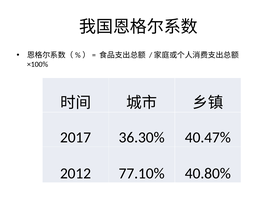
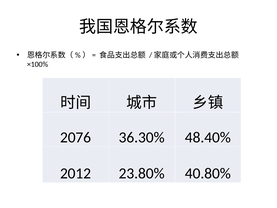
2017: 2017 -> 2076 (76, 137)
40.47%: 40.47% -> 48.40% (208, 137)
77.10%: 77.10% -> 23.80% (142, 173)
